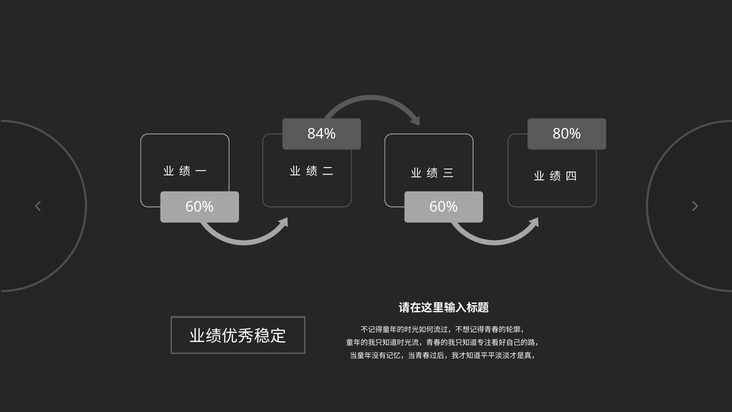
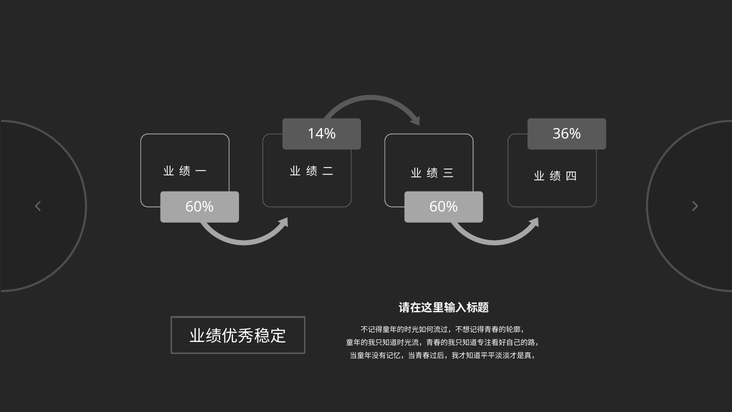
84%: 84% -> 14% (322, 134)
80%: 80% -> 36% (567, 134)
